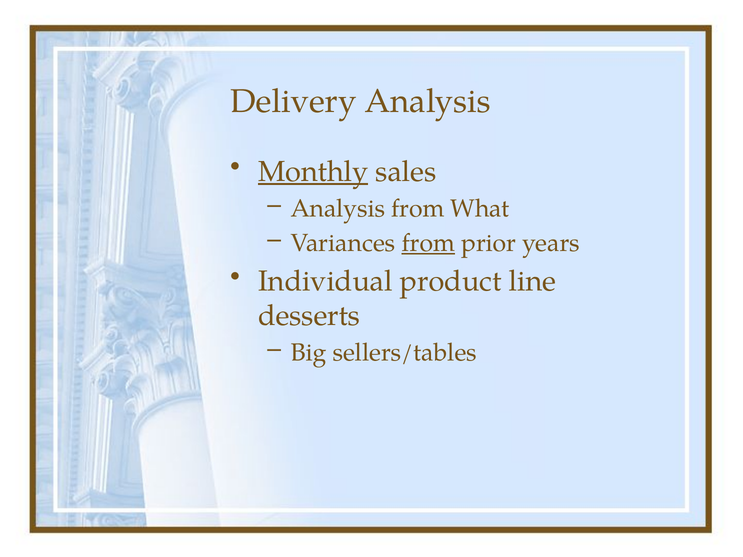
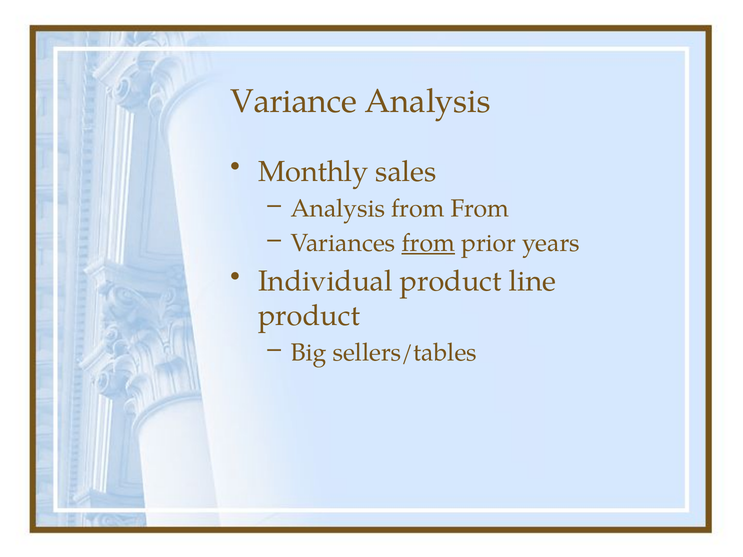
Delivery: Delivery -> Variance (293, 101)
Monthly underline: present -> none (313, 172)
from What: What -> From (480, 208)
desserts: desserts -> product (309, 316)
